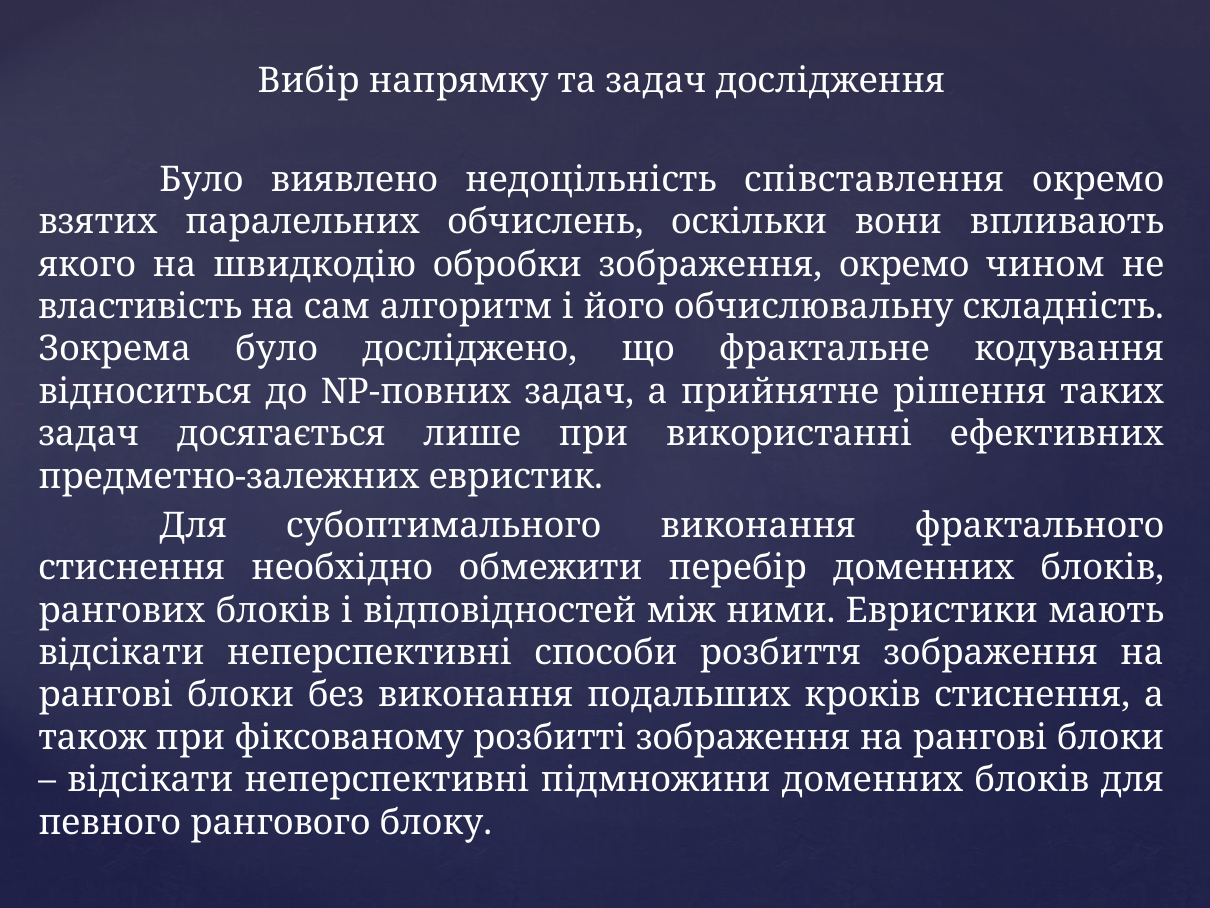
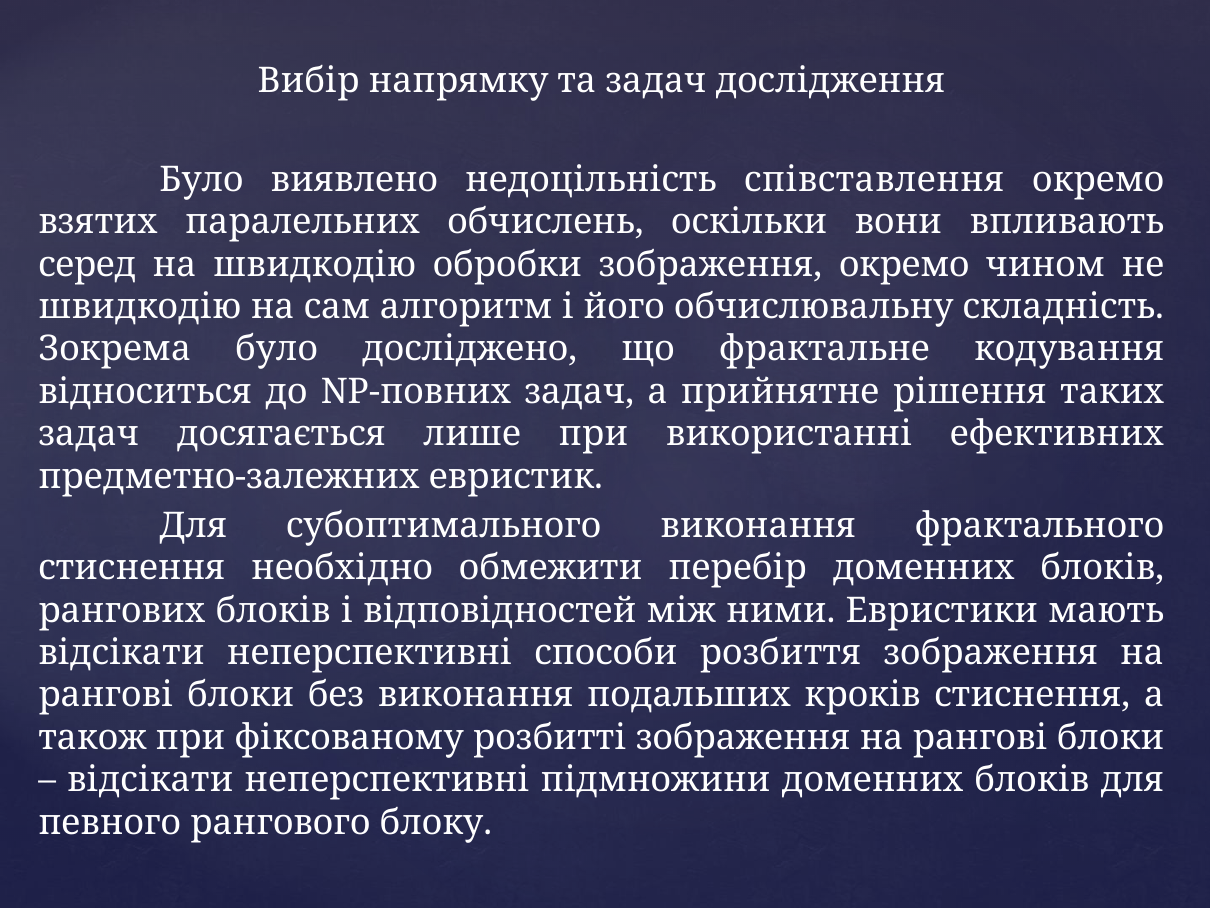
якого: якого -> серед (87, 264)
властивість: властивість -> швидкодію (140, 307)
